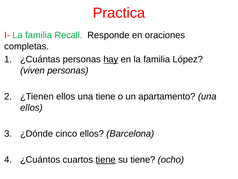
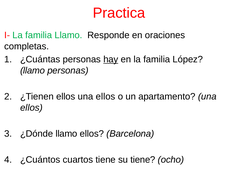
familia Recall: Recall -> Llamo (68, 35)
viven: viven -> llamo (33, 70)
ellos una tiene: tiene -> ellos (106, 96)
¿Dónde cinco: cinco -> llamo (66, 133)
tiene underline: present -> none (106, 159)
